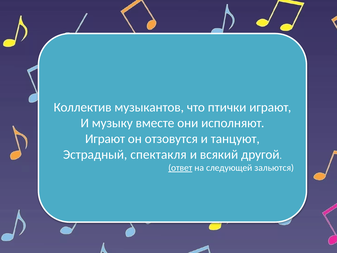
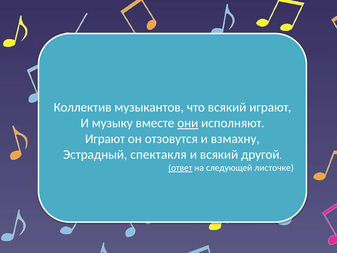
что птички: птички -> всякий (227, 107)
они underline: none -> present (188, 123)
танцуют: танцуют -> взмахну (235, 139)
зальются: зальются -> листочке (274, 168)
